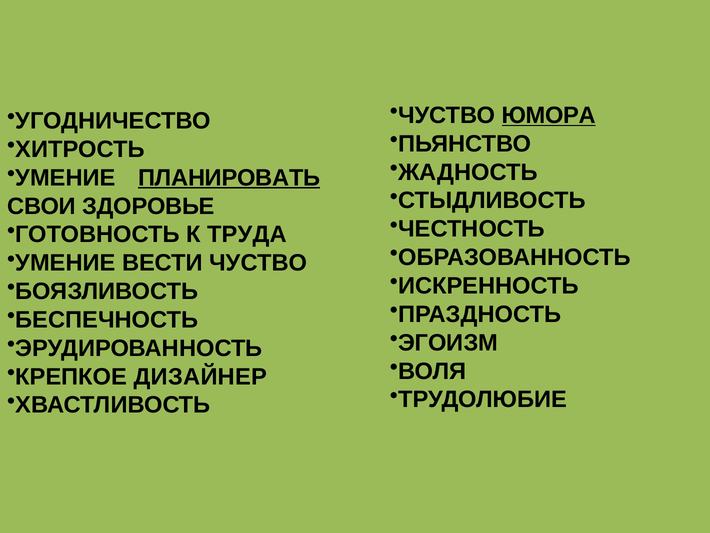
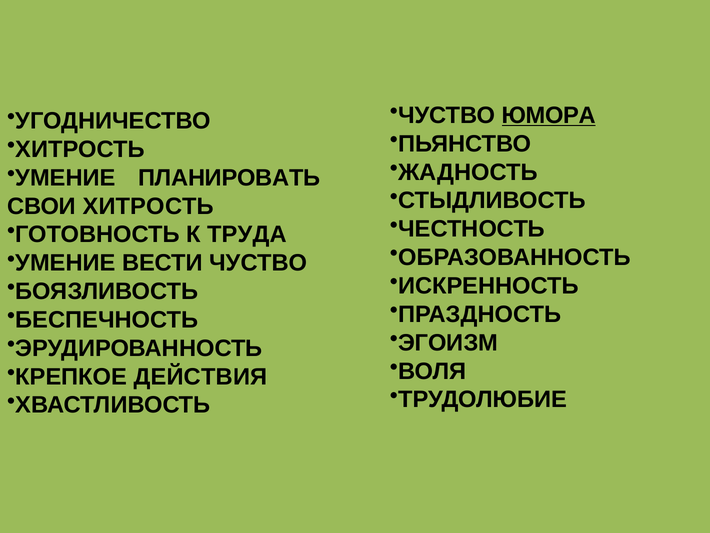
ПЛАНИРОВАТЬ underline: present -> none (229, 178)
СВОИ ЗДОРОВЬЕ: ЗДОРОВЬЕ -> ХИТРОСТЬ (148, 206)
ДИЗАЙНЕР: ДИЗАЙНЕР -> ДЕЙСТВИЯ (200, 376)
